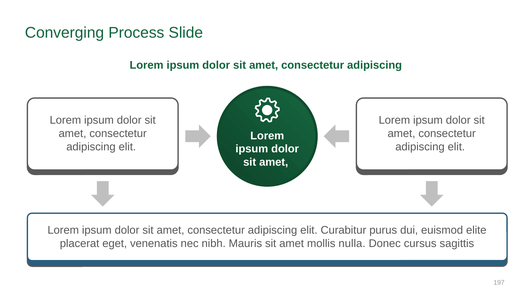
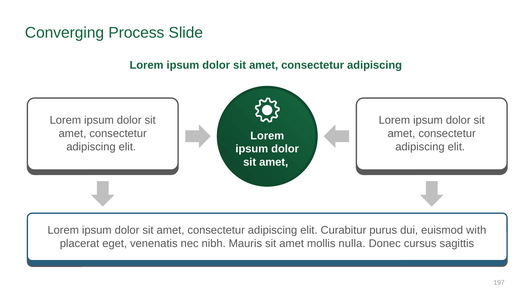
elite: elite -> with (476, 230)
